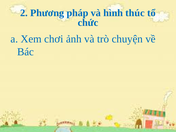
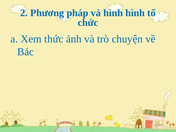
hình thúc: thúc -> hình (135, 13)
chơi: chơi -> thức (54, 39)
